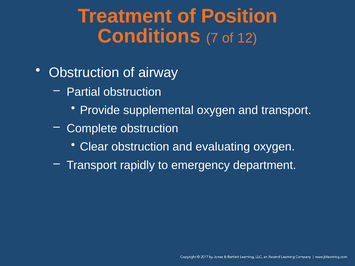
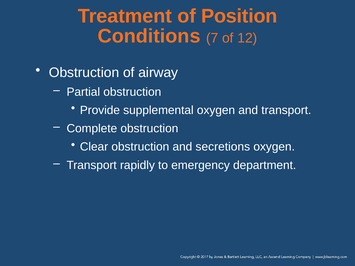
evaluating: evaluating -> secretions (223, 147)
